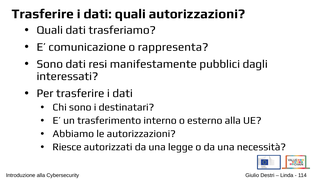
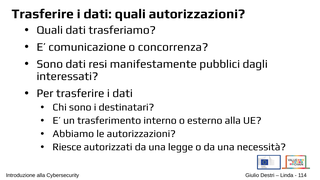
rappresenta: rappresenta -> concorrenza (173, 47)
